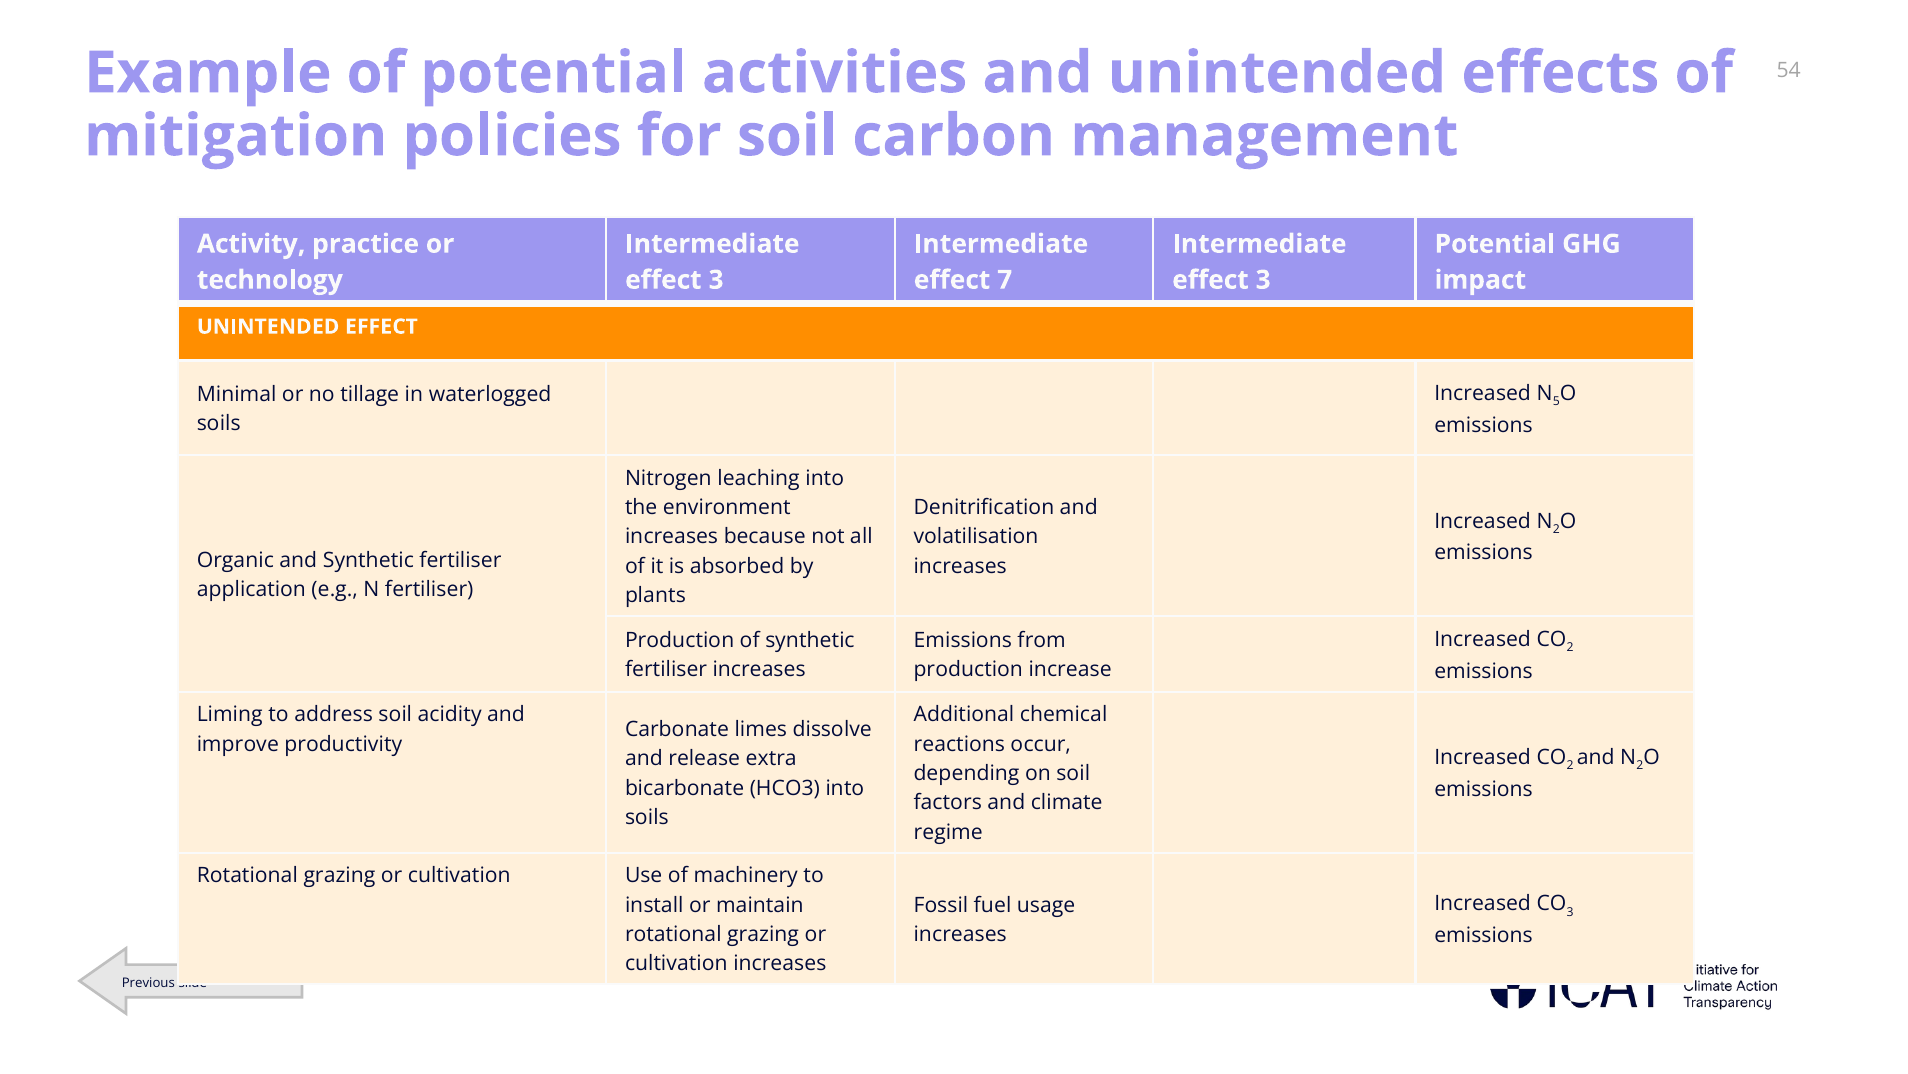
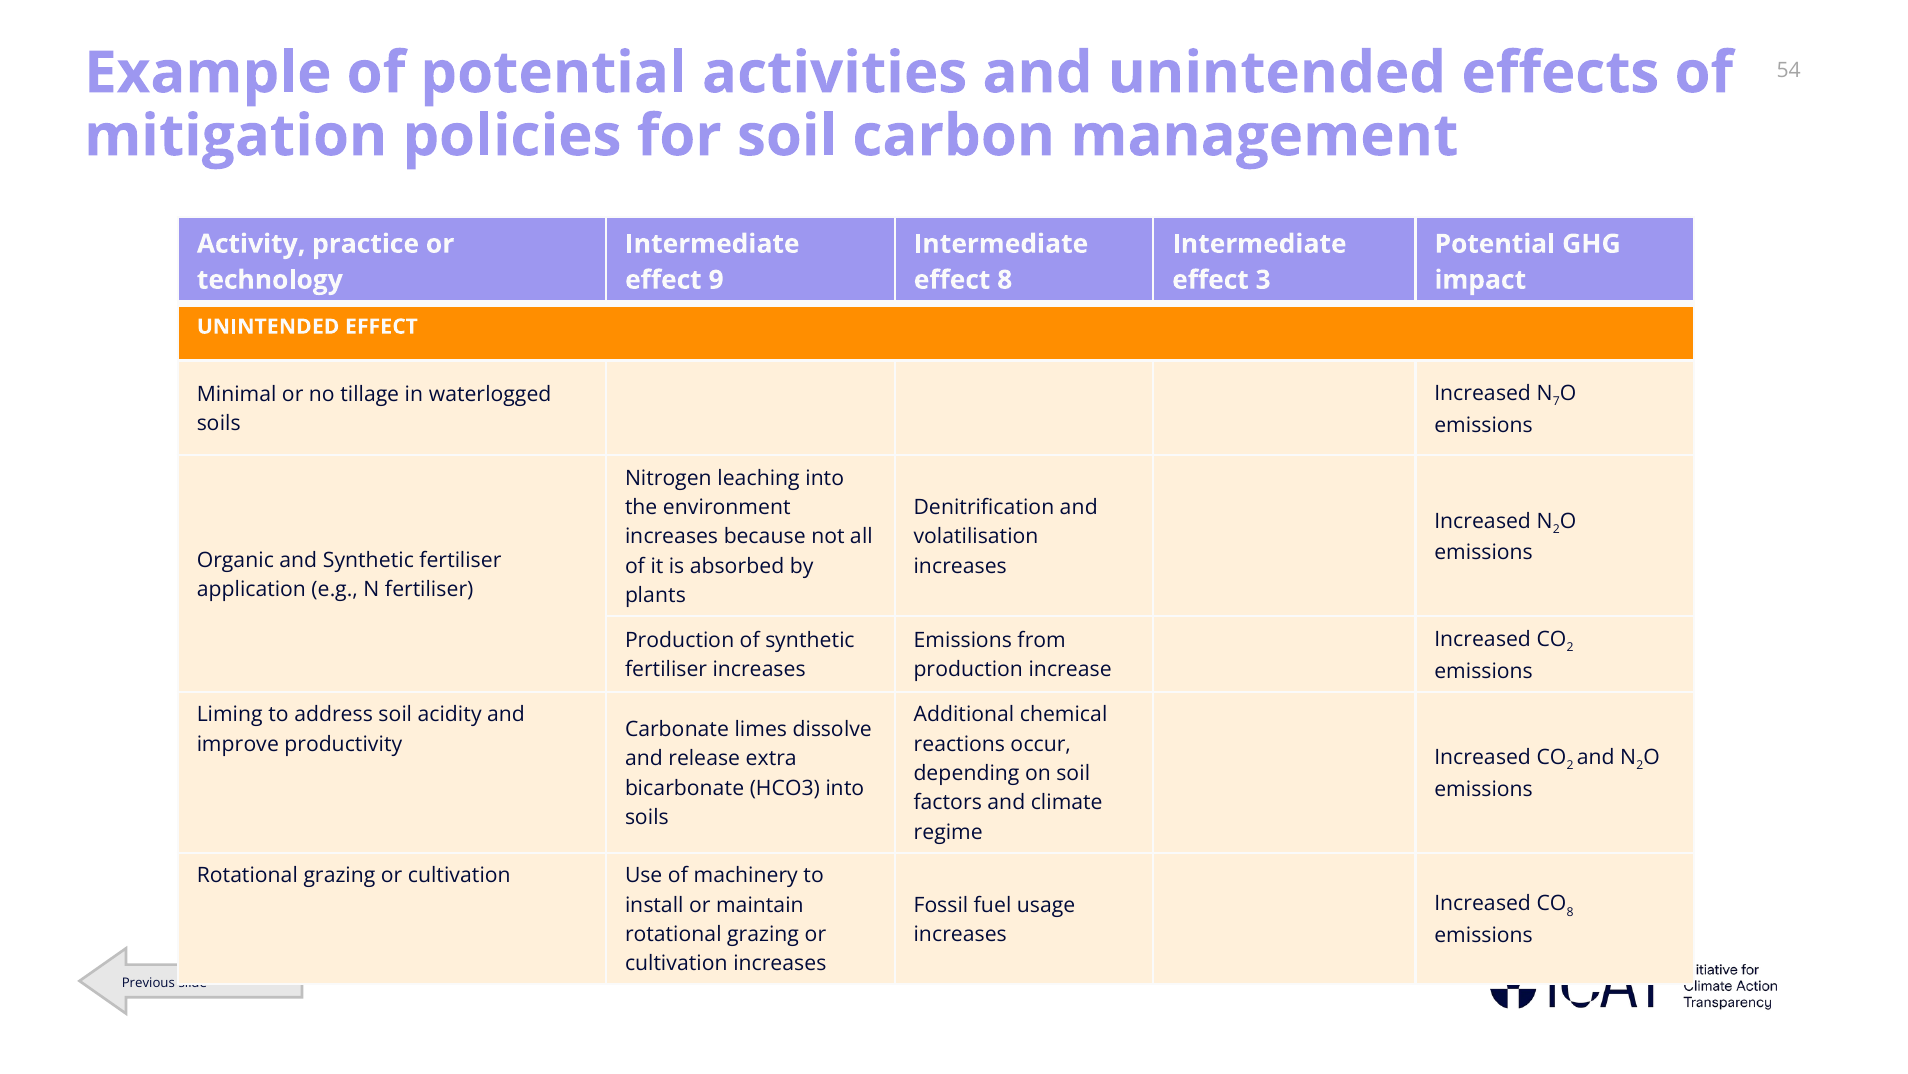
3: 3 -> 9 (716, 280)
effect 7: 7 -> 8 (1005, 280)
5: 5 -> 7 (1556, 401)
3: 3 -> 8 (1570, 912)
